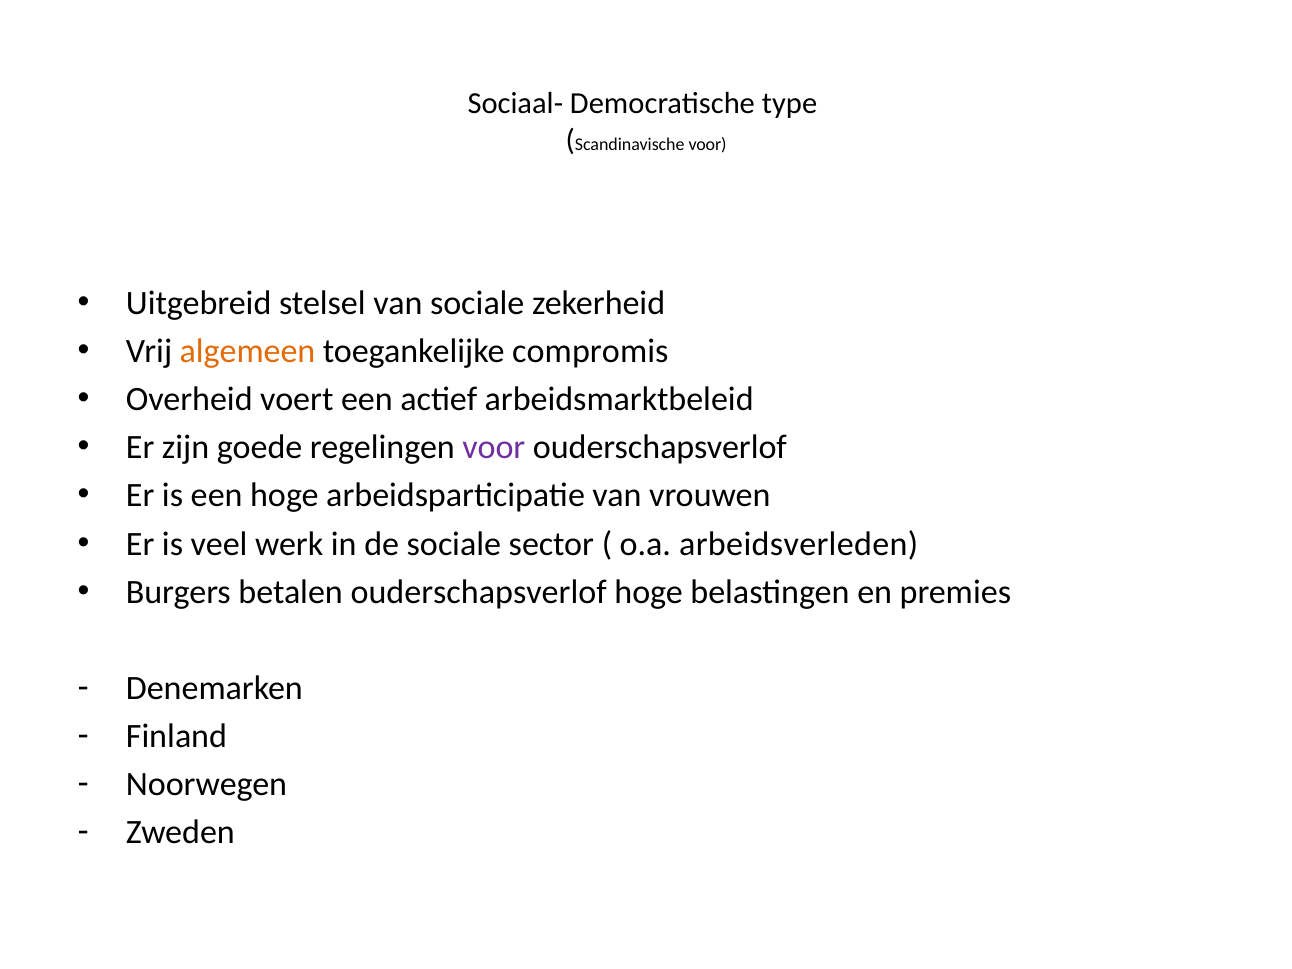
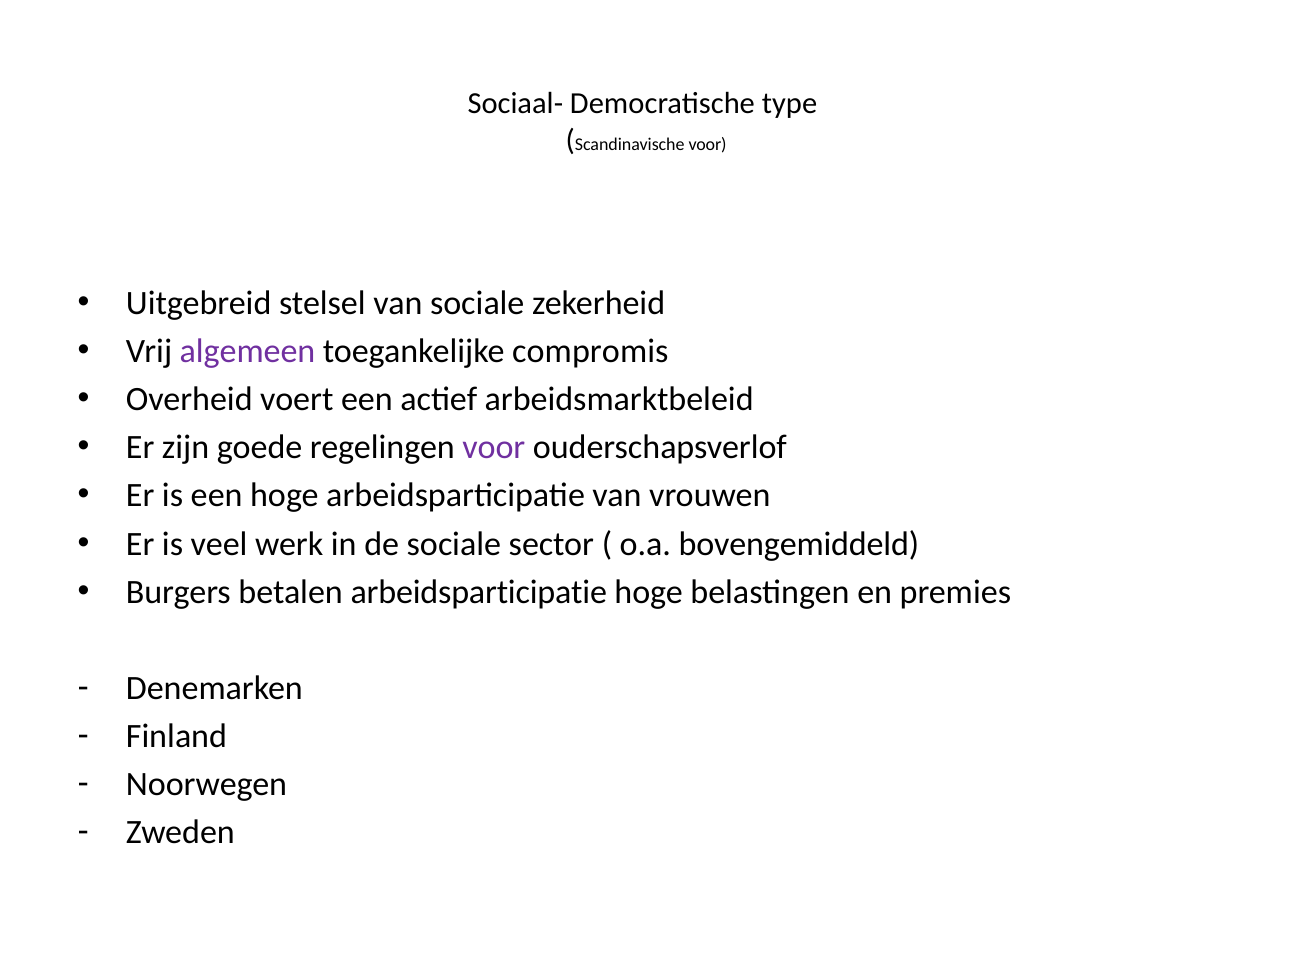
algemeen colour: orange -> purple (248, 352)
arbeidsverleden: arbeidsverleden -> bovengemiddeld (799, 544)
betalen ouderschapsverlof: ouderschapsverlof -> arbeidsparticipatie (479, 592)
